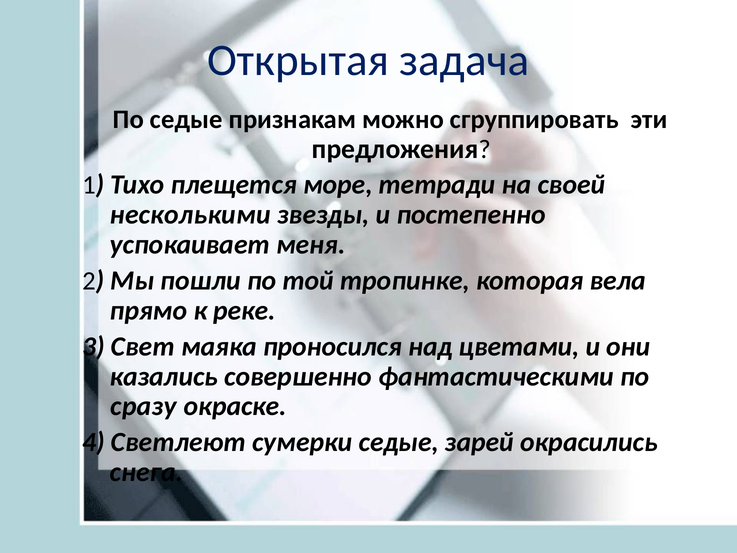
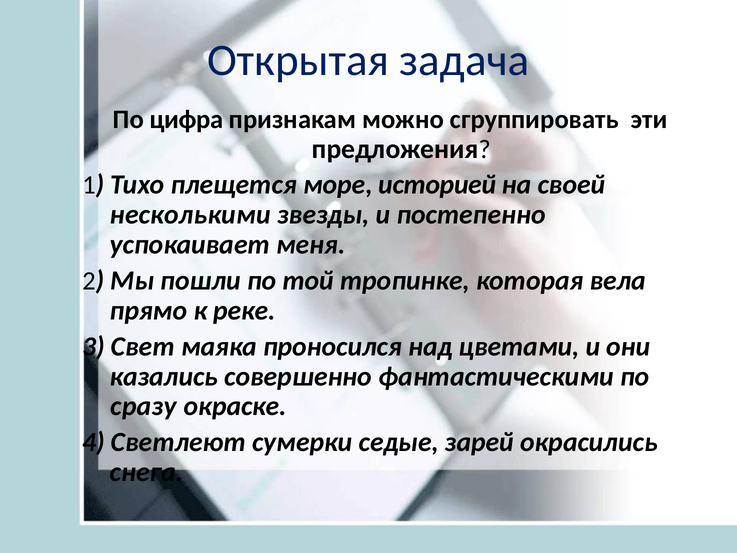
По седые: седые -> цифра (187, 119)
тетради: тетради -> историей (437, 185)
